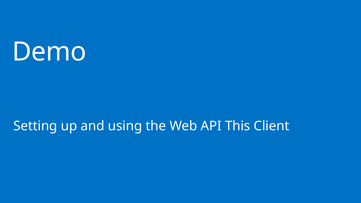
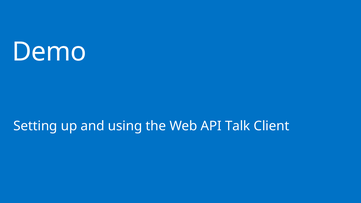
This: This -> Talk (238, 126)
